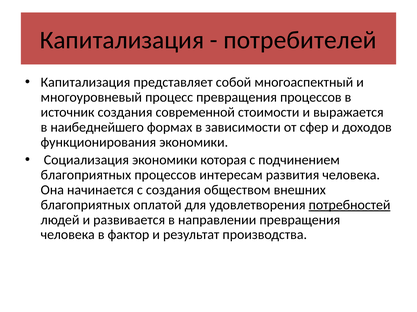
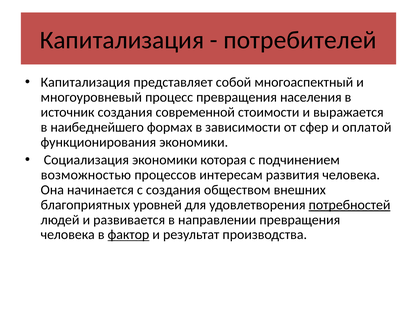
превращения процессов: процессов -> населения (311, 97)
доходов: доходов -> оплатой (367, 128)
благоприятных: благоприятных -> возможностью (86, 175)
оплатой: оплатой -> уровней (157, 205)
фактор underline: none -> present (128, 235)
